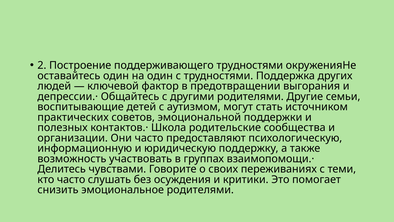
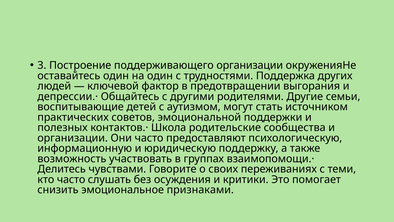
2: 2 -> 3 (42, 65)
поддерживающего трудностями: трудностями -> организации (250, 65)
эмоциональное родителями: родителями -> признаками (200, 190)
